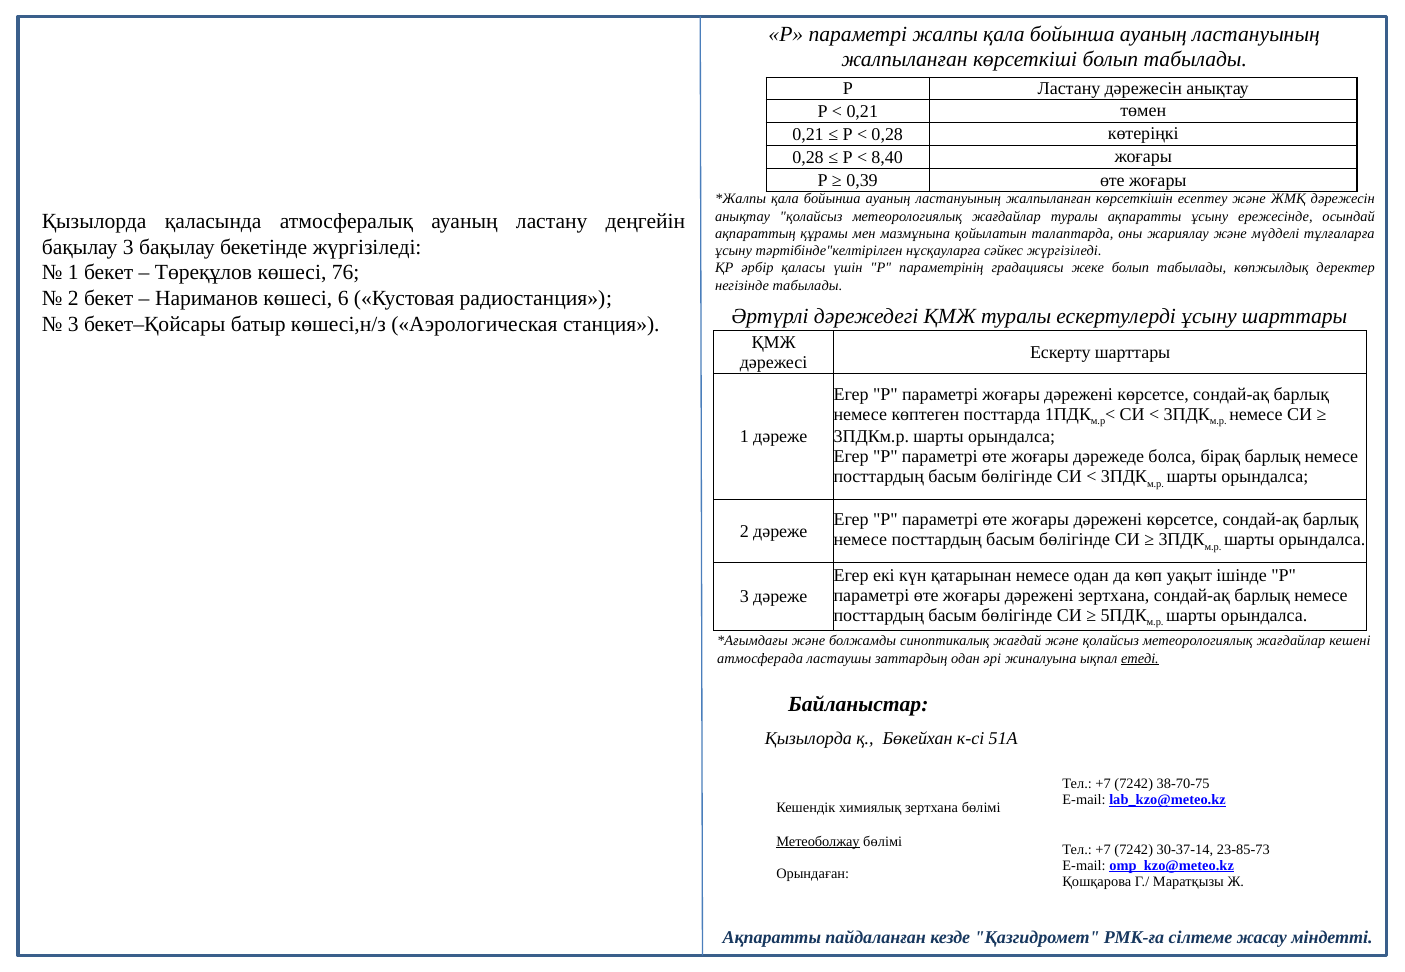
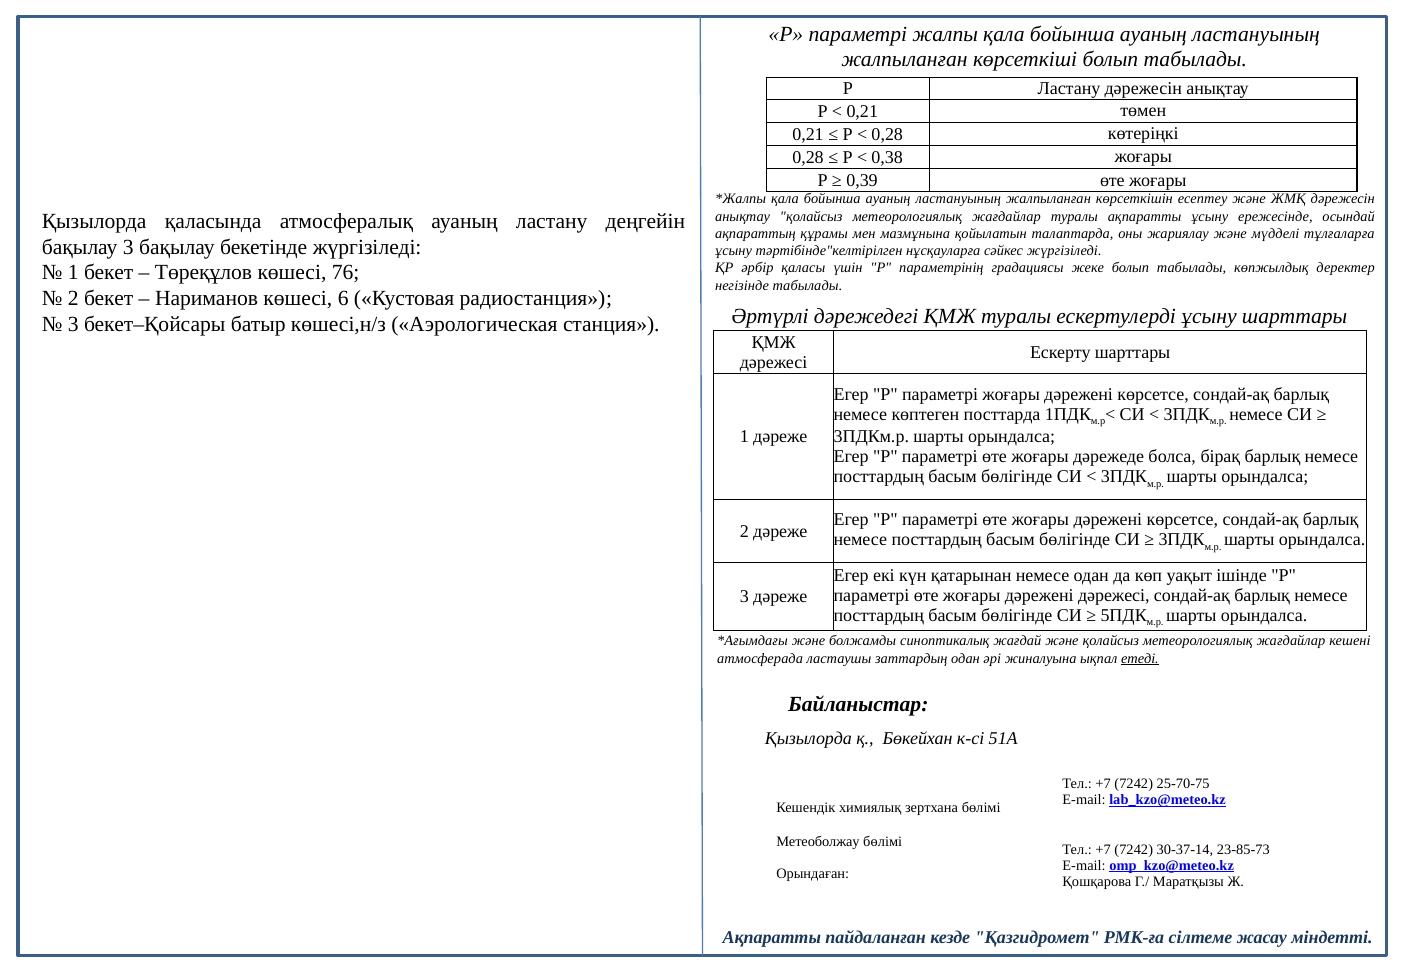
8,40: 8,40 -> 0,38 (887, 158)
дәрежені зертхана: зертхана -> дәрежесі (1114, 596)
38-70-75: 38-70-75 -> 25-70-75 (1183, 785)
Метеоболжау underline: present -> none (818, 842)
